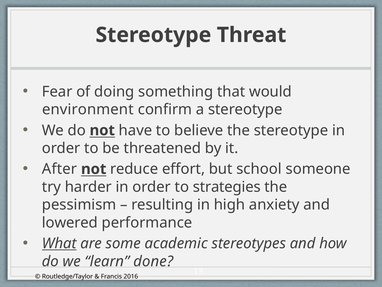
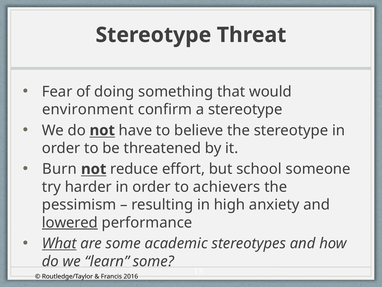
After: After -> Burn (60, 169)
strategies: strategies -> achievers (227, 187)
lowered underline: none -> present (70, 222)
learn done: done -> some (153, 261)
